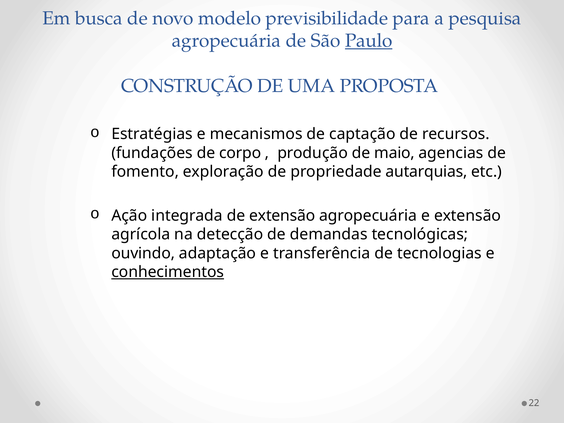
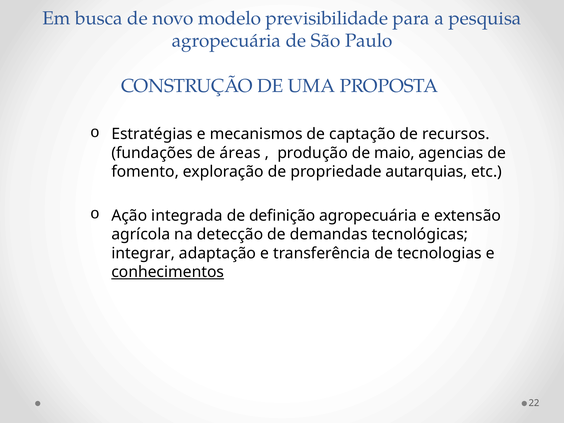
Paulo underline: present -> none (369, 41)
corpo: corpo -> áreas (240, 153)
de extensão: extensão -> definição (282, 216)
ouvindo: ouvindo -> integrar (143, 253)
